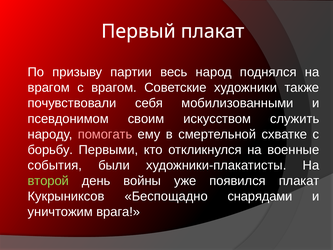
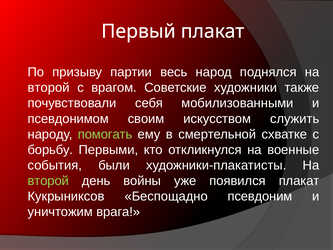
врагом: врагом -> второй (49, 88)
помогать colour: pink -> light green (105, 134)
снарядами: снарядами -> псевдоним (260, 196)
